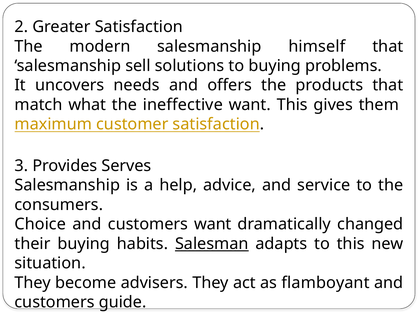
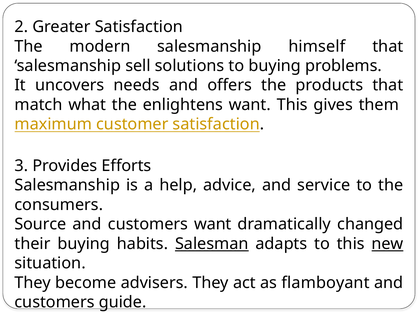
ineffective: ineffective -> enlightens (183, 105)
Serves: Serves -> Efforts (127, 166)
Choice: Choice -> Source (40, 225)
new underline: none -> present (387, 244)
